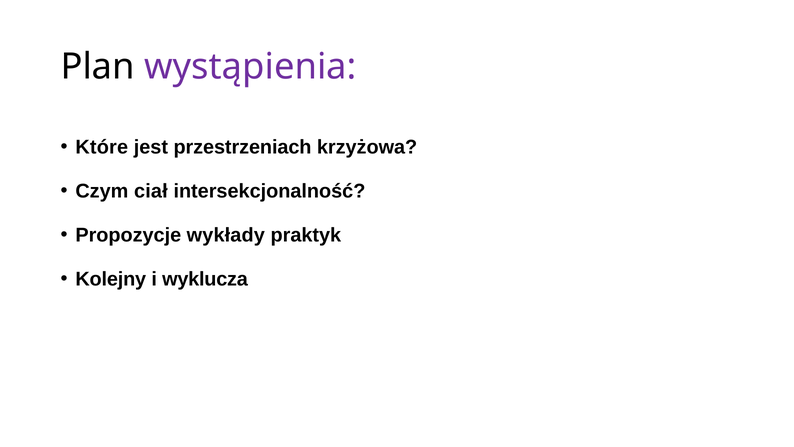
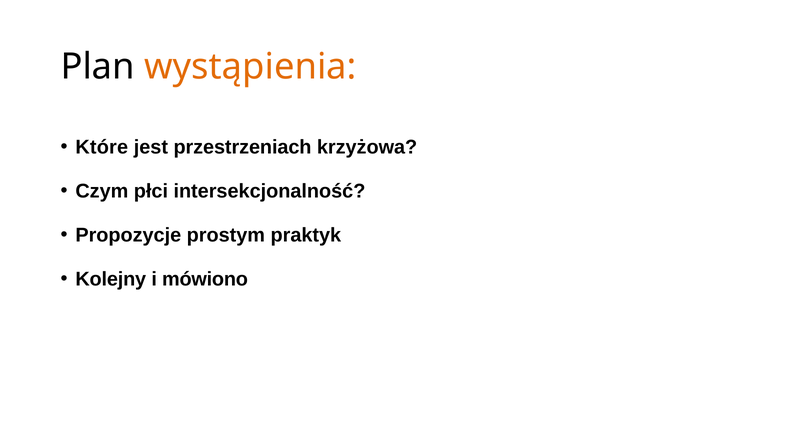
wystąpienia colour: purple -> orange (250, 67)
ciał: ciał -> płci (151, 191)
wykłady: wykłady -> prostym (226, 235)
wyklucza: wyklucza -> mówiono (205, 279)
